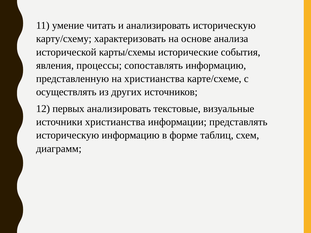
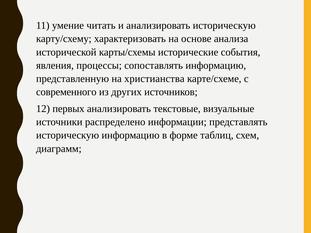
осуществлять: осуществлять -> современного (66, 92)
источники христианства: христианства -> распределено (115, 122)
